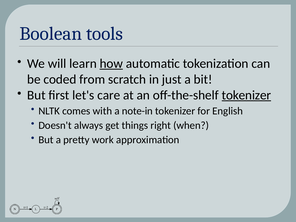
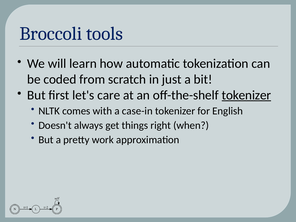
Boolean: Boolean -> Broccoli (51, 34)
how underline: present -> none (111, 64)
note-in: note-in -> case-in (137, 111)
